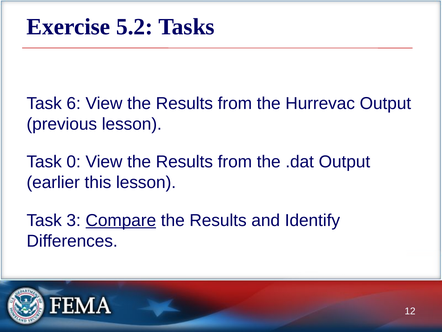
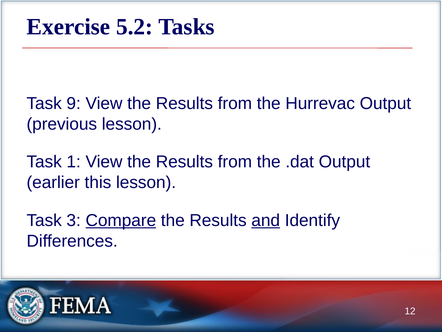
6: 6 -> 9 (74, 103)
0: 0 -> 1 (74, 162)
and underline: none -> present (266, 220)
